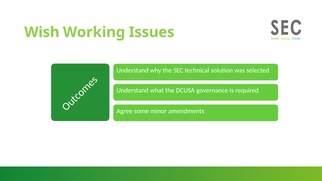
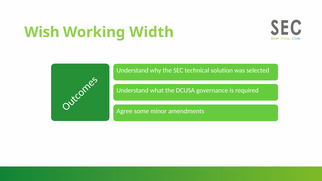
Issues: Issues -> Width (152, 32)
